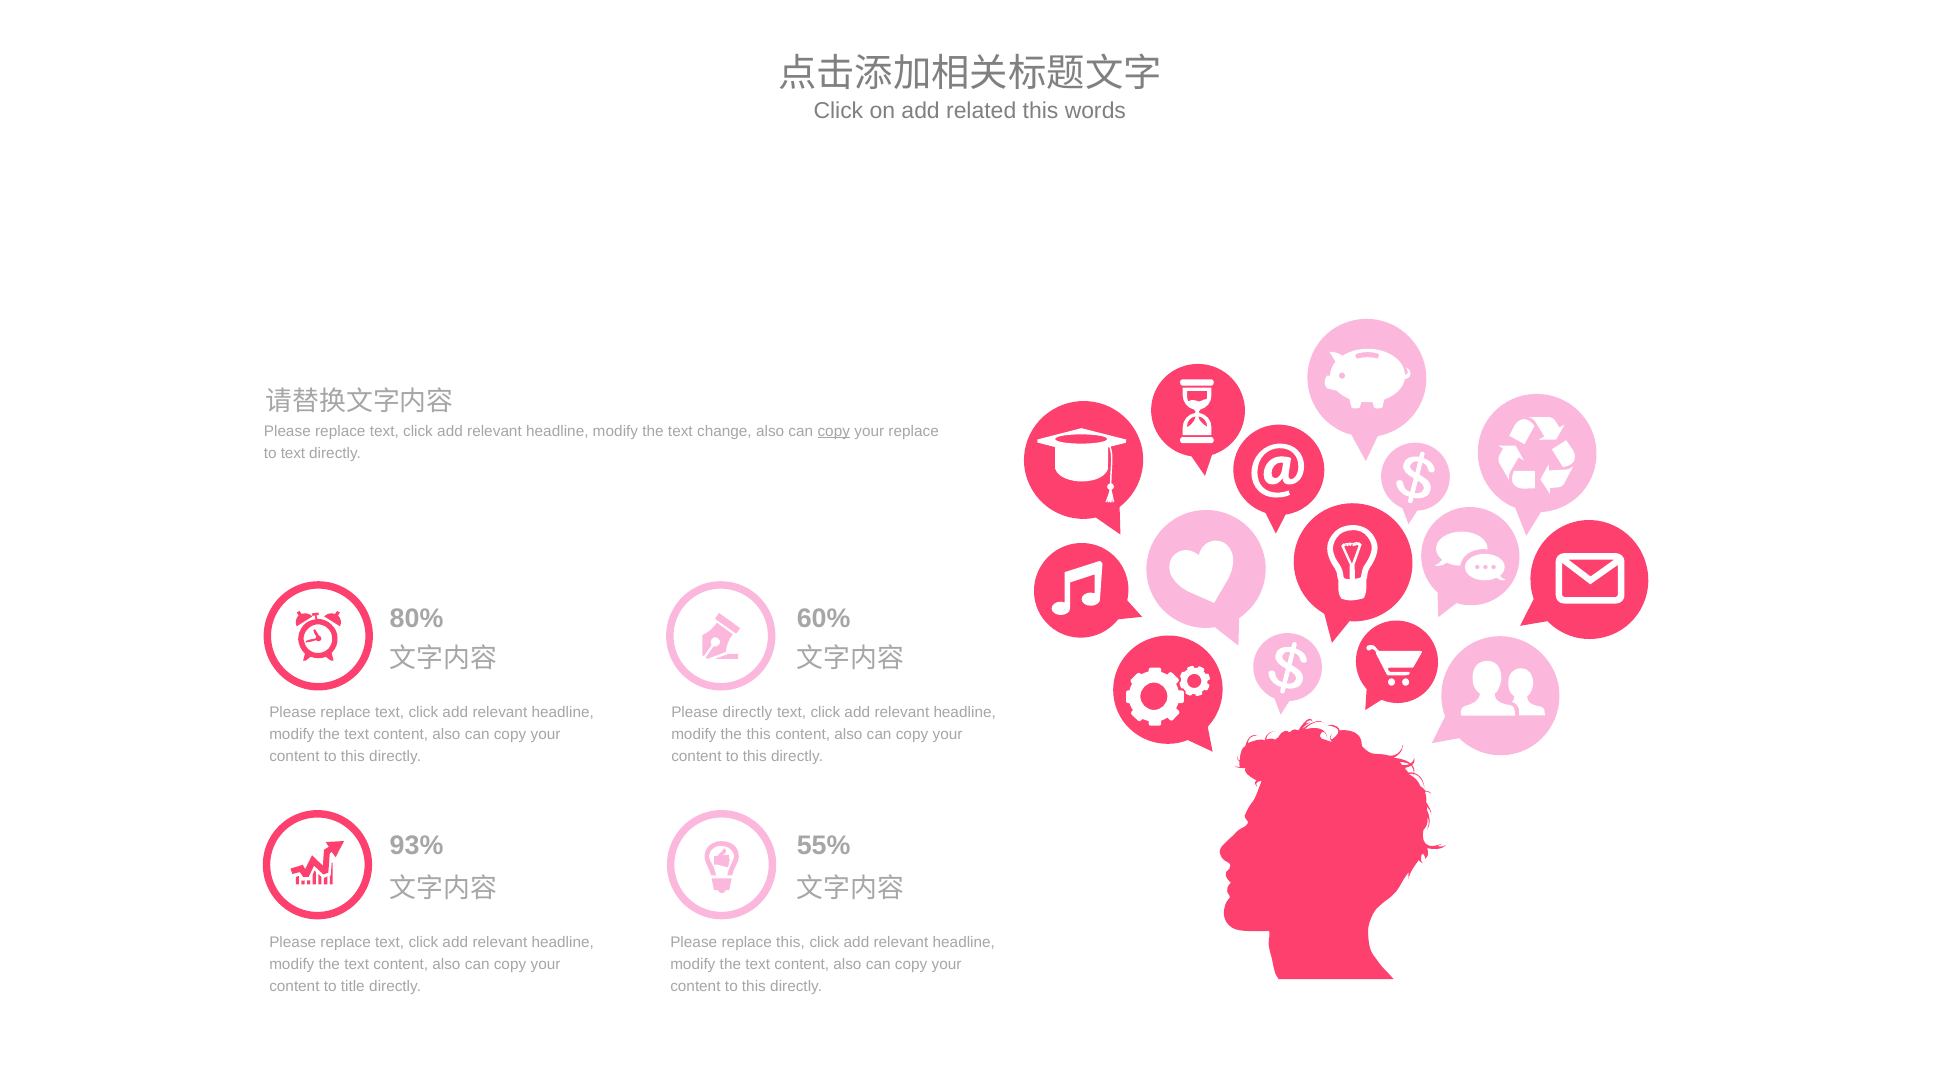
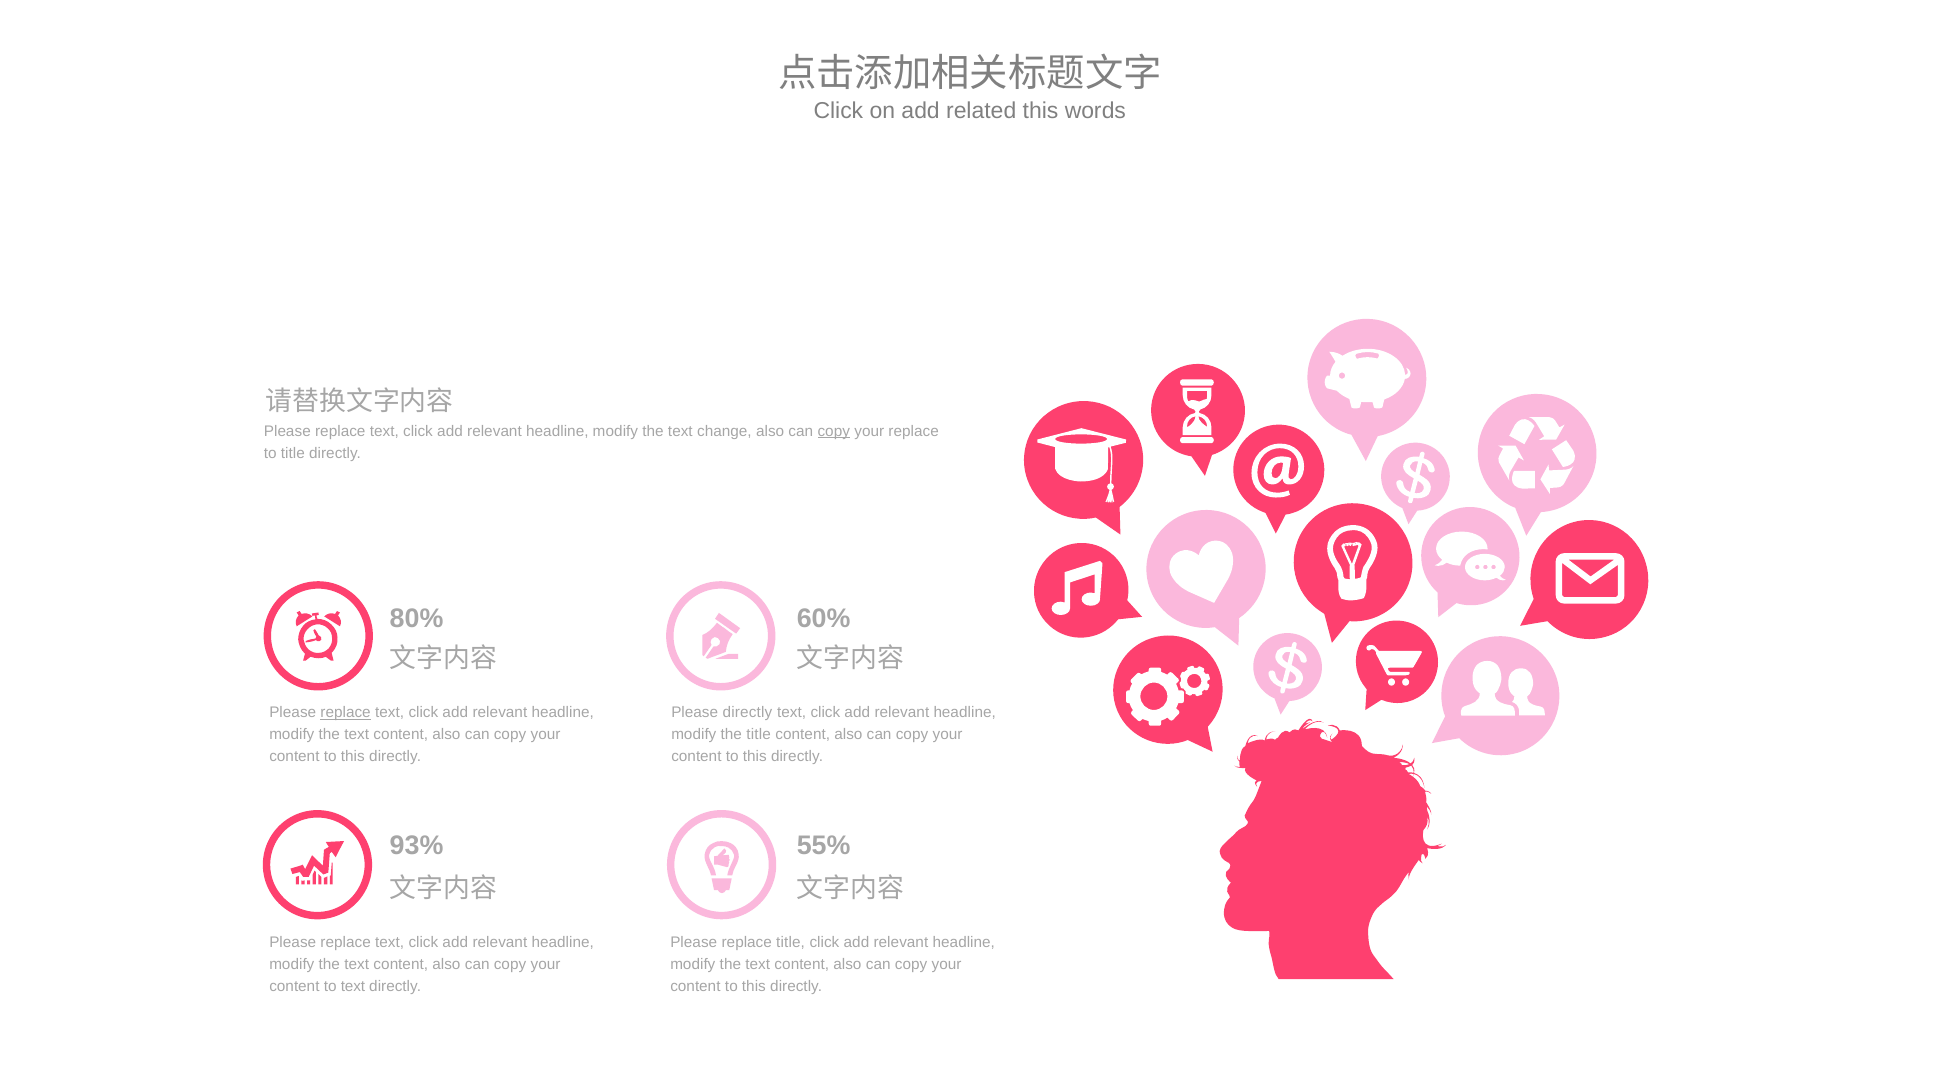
to text: text -> title (293, 453)
replace underline: none -> present (346, 713)
the this: this -> title (759, 735)
replace this: this -> title (791, 943)
to title: title -> text (353, 987)
